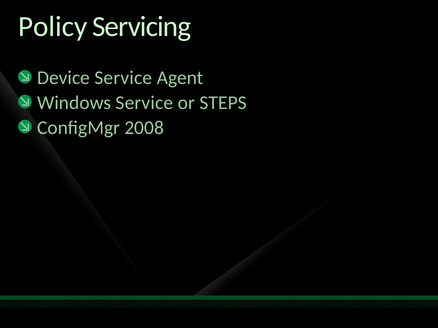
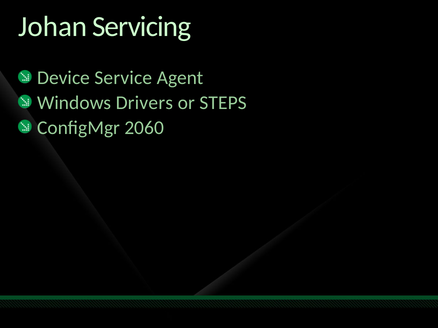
Policy: Policy -> Johan (53, 27)
Windows Service: Service -> Drivers (144, 103)
2008: 2008 -> 2060 (144, 128)
